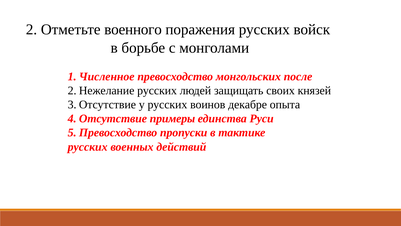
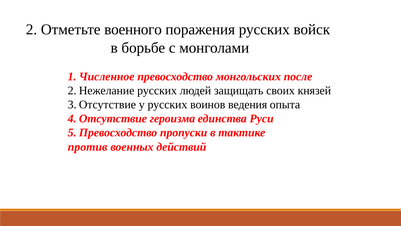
декабре: декабре -> ведения (248, 104)
примеры: примеры -> героизма (172, 118)
русских: русских -> против (88, 147)
